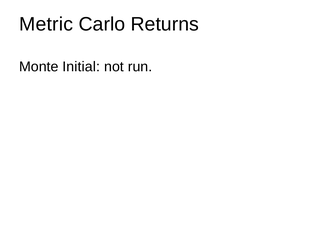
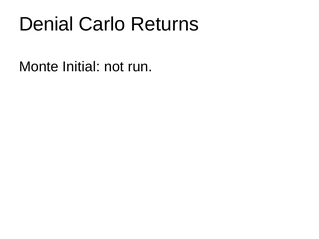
Metric: Metric -> Denial (46, 24)
